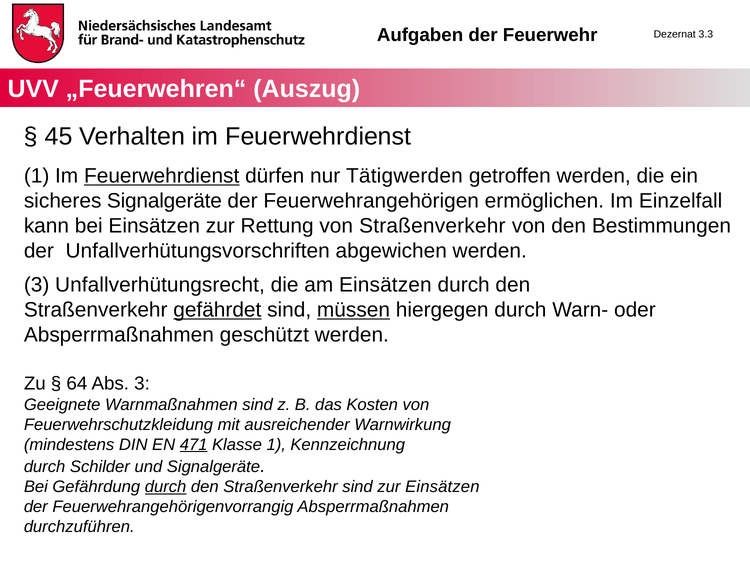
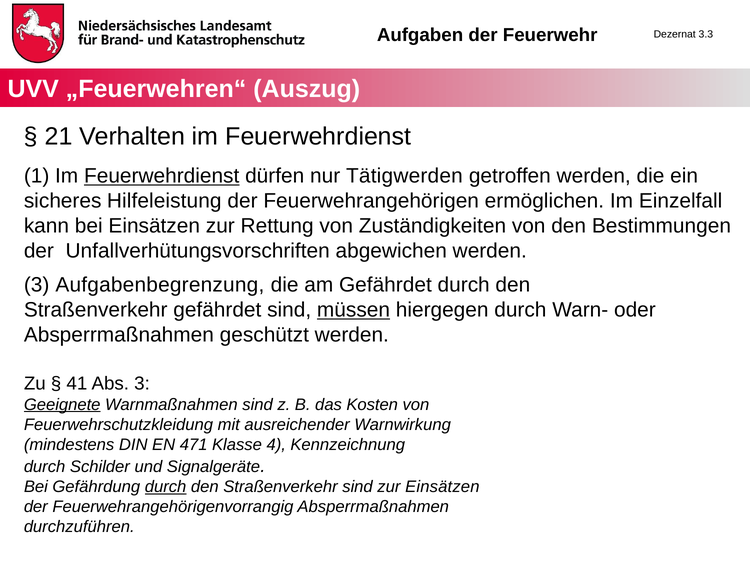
45: 45 -> 21 (59, 136)
sicheres Signalgeräte: Signalgeräte -> Hilfeleistung (164, 201)
von Straßenverkehr: Straßenverkehr -> Zuständigkeiten (432, 226)
Unfallverhütungsrecht: Unfallverhütungsrecht -> Aufgabenbegrenzung (160, 285)
am Einsätzen: Einsätzen -> Gefährdet (385, 285)
gefährdet underline: present -> none (217, 310)
64: 64 -> 41 (77, 384)
Geeignete underline: none -> present (62, 405)
471 underline: present -> none (194, 445)
Klasse 1: 1 -> 4 (276, 445)
